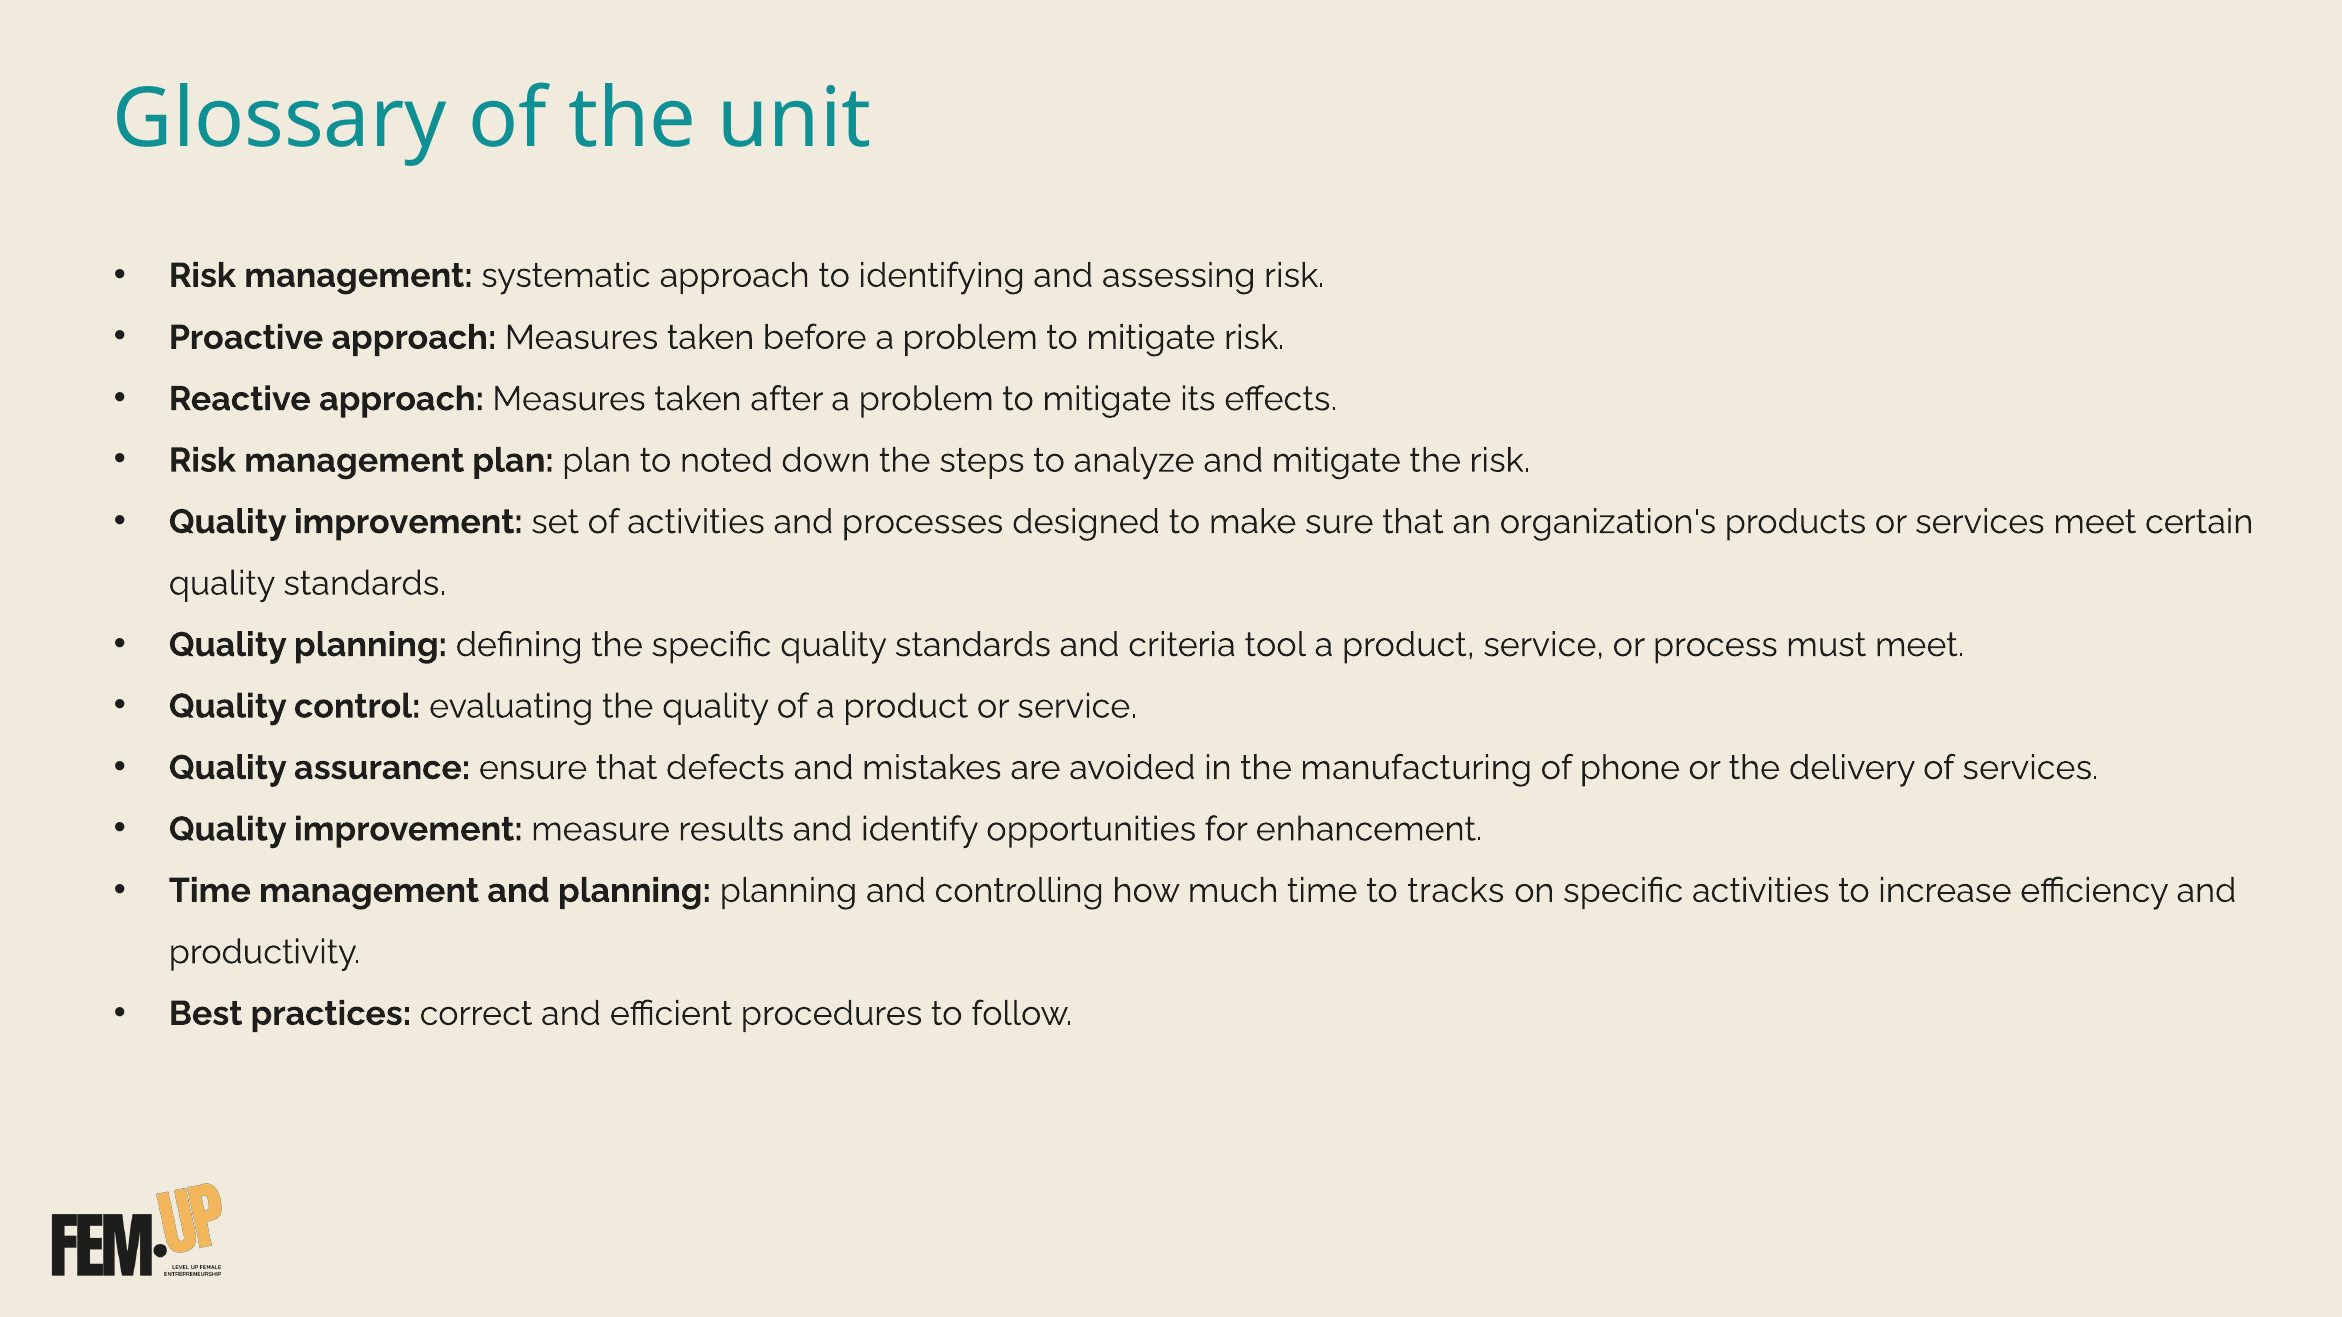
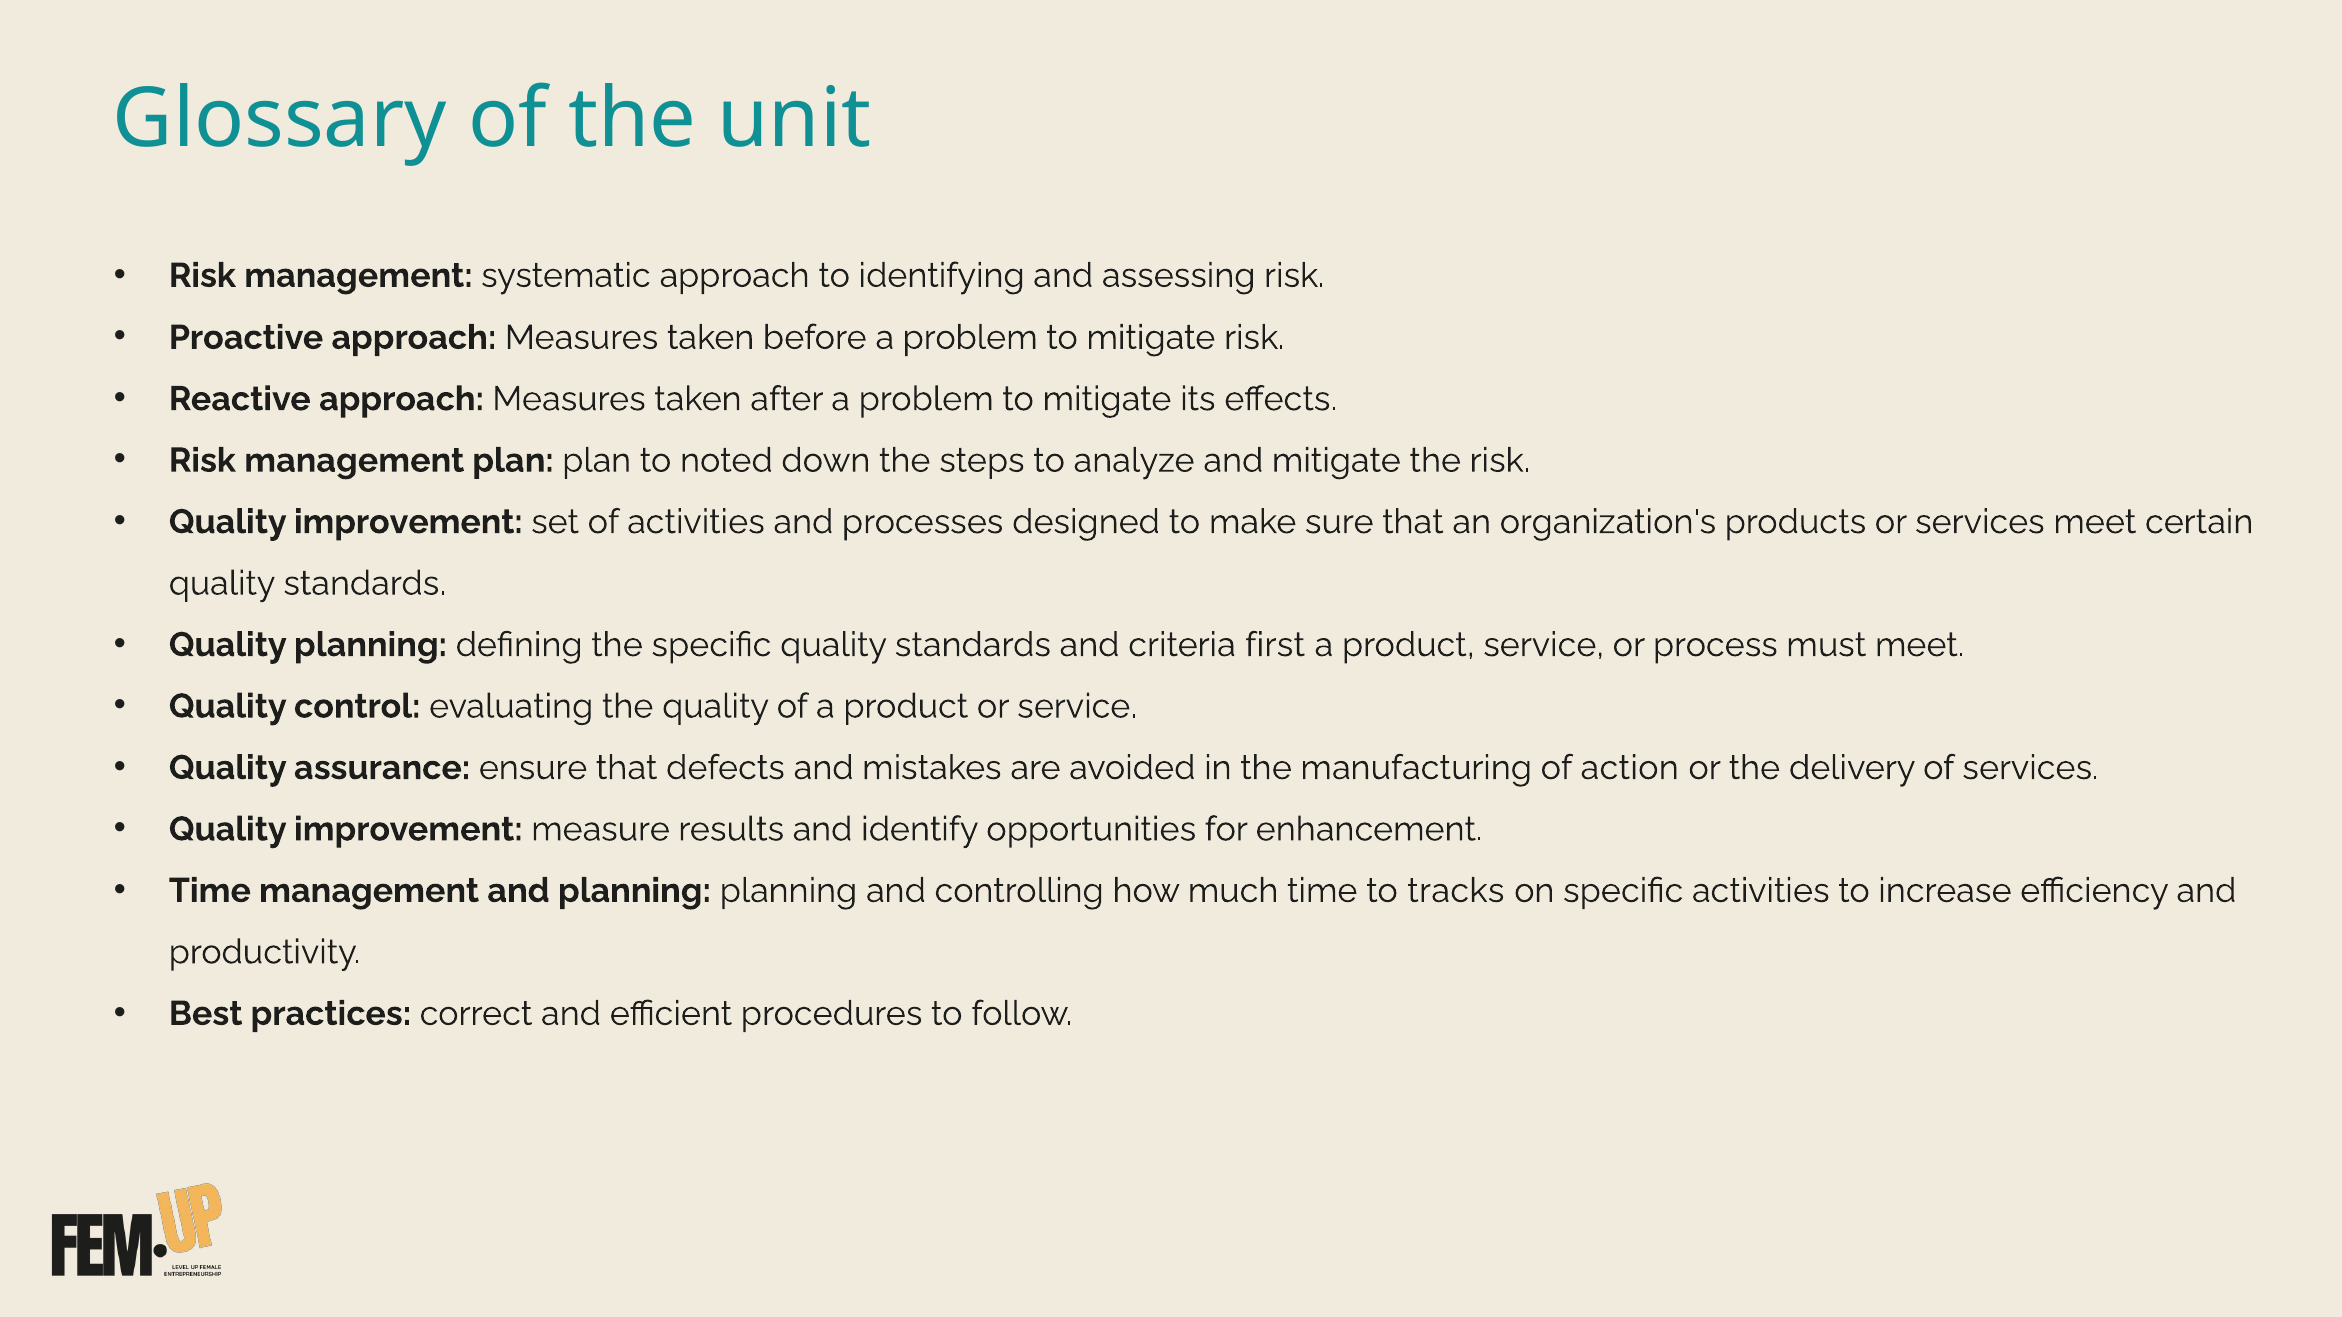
tool: tool -> first (1275, 645)
phone: phone -> action (1630, 768)
